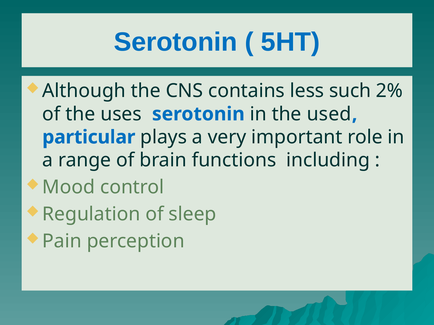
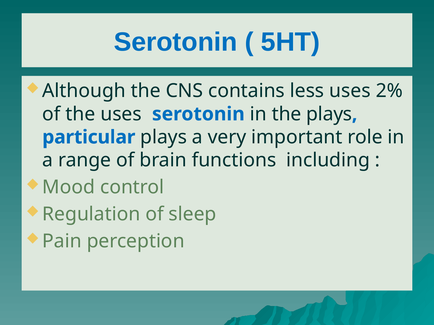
less such: such -> uses (350, 91)
the used: used -> plays (329, 114)
